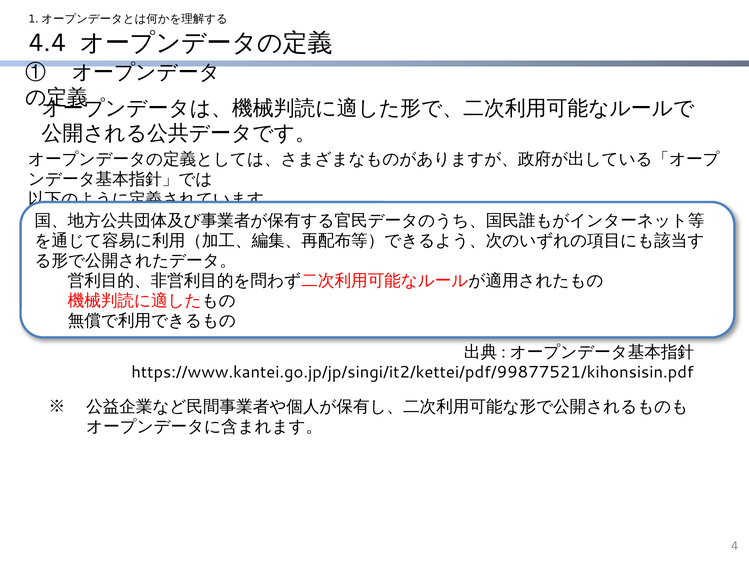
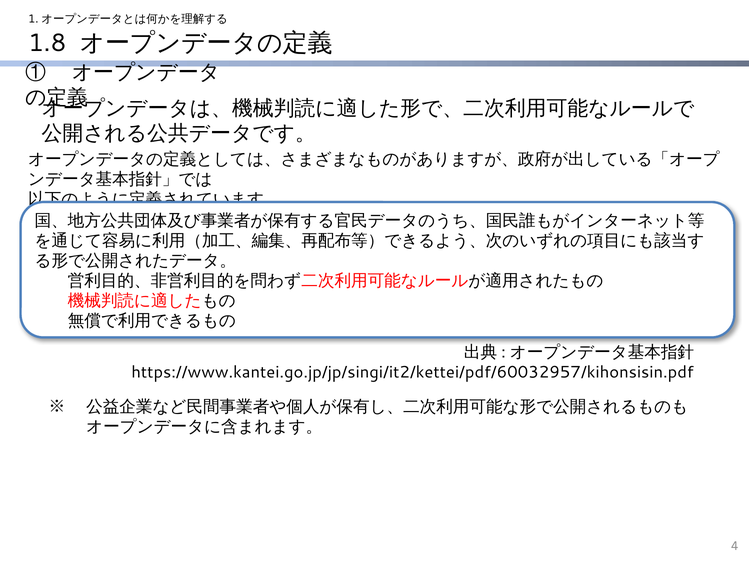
4.4: 4.4 -> 1.8 (47, 43)
https://www.kantei.go.jp/jp/singi/it2/kettei/pdf/99877521/kihonsisin.pdf: https://www.kantei.go.jp/jp/singi/it2/kettei/pdf/99877521/kihonsisin.pdf -> https://www.kantei.go.jp/jp/singi/it2/kettei/pdf/60032957/kihonsisin.pdf (412, 372)
